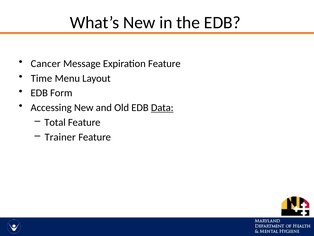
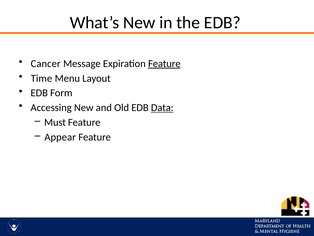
Feature underline: none -> present (164, 64)
Total: Total -> Must (55, 122)
Trainer: Trainer -> Appear (60, 137)
